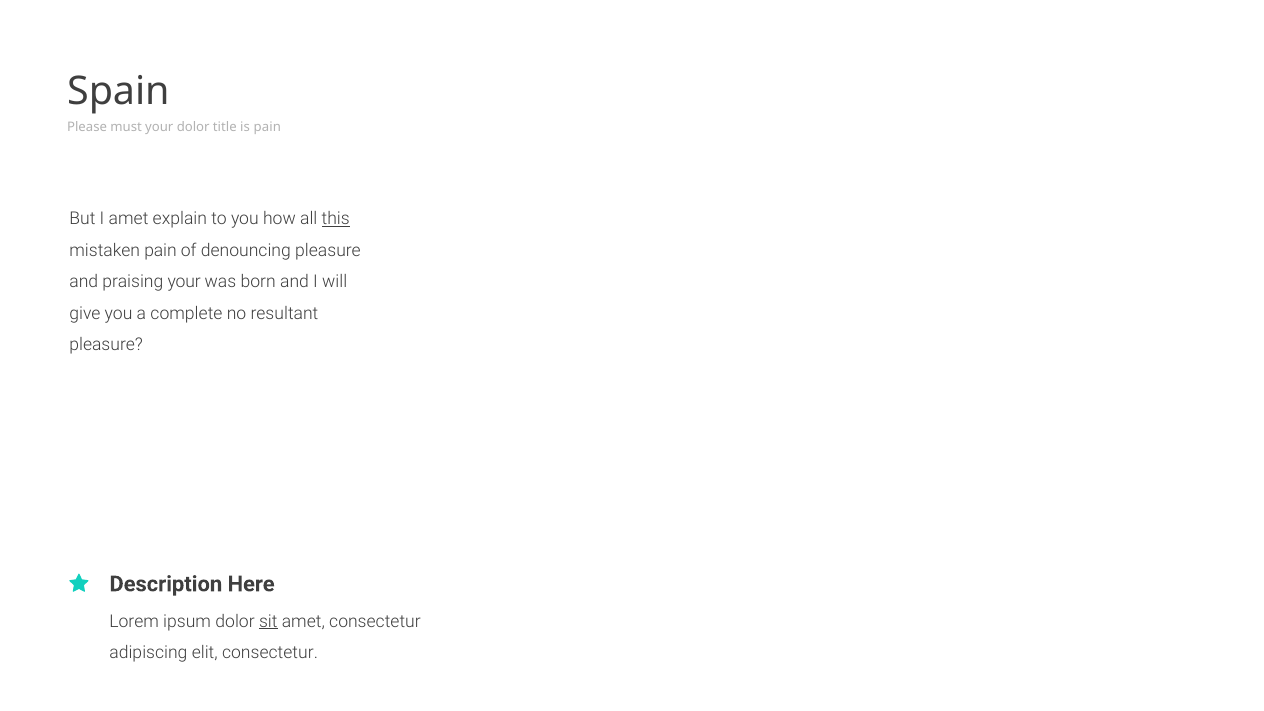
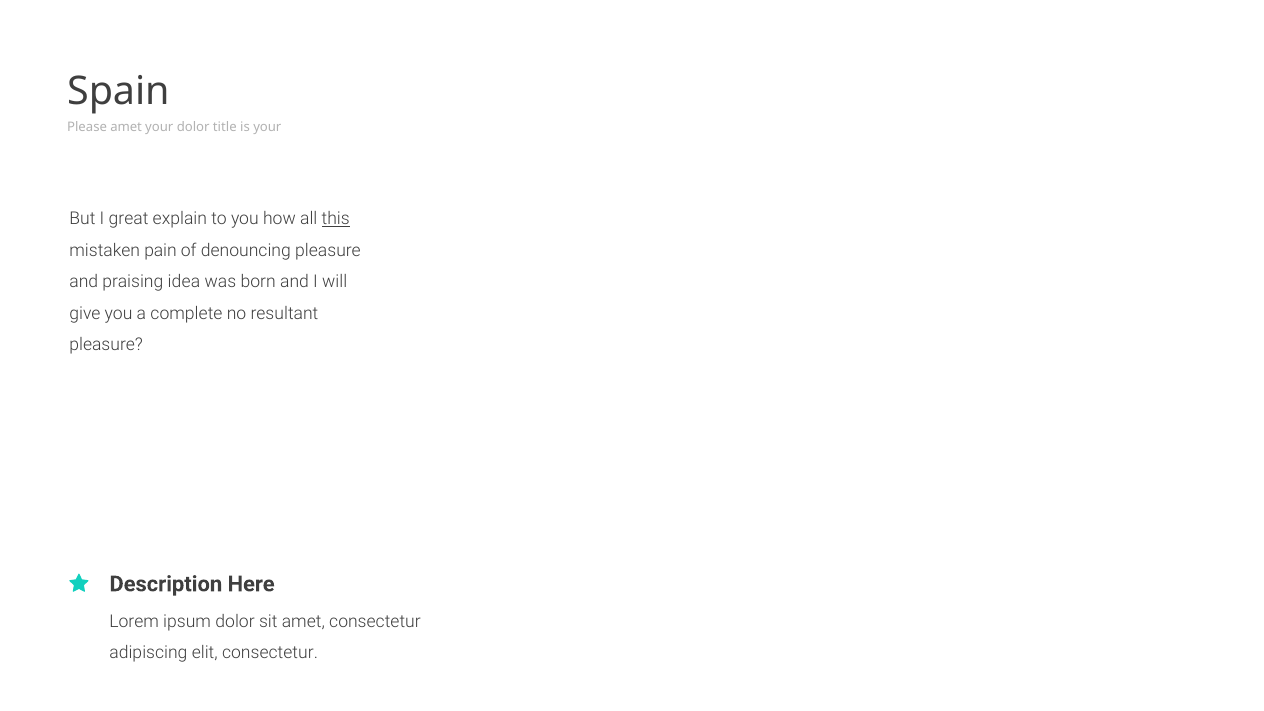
Please must: must -> amet (126, 128)
is pain: pain -> your (267, 128)
I amet: amet -> great (129, 219)
praising your: your -> idea (184, 282)
sit underline: present -> none (268, 622)
